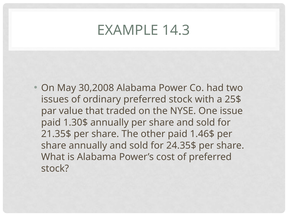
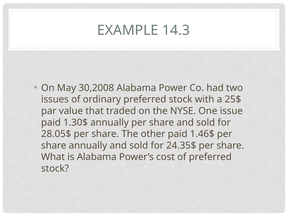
21.35$: 21.35$ -> 28.05$ (56, 134)
